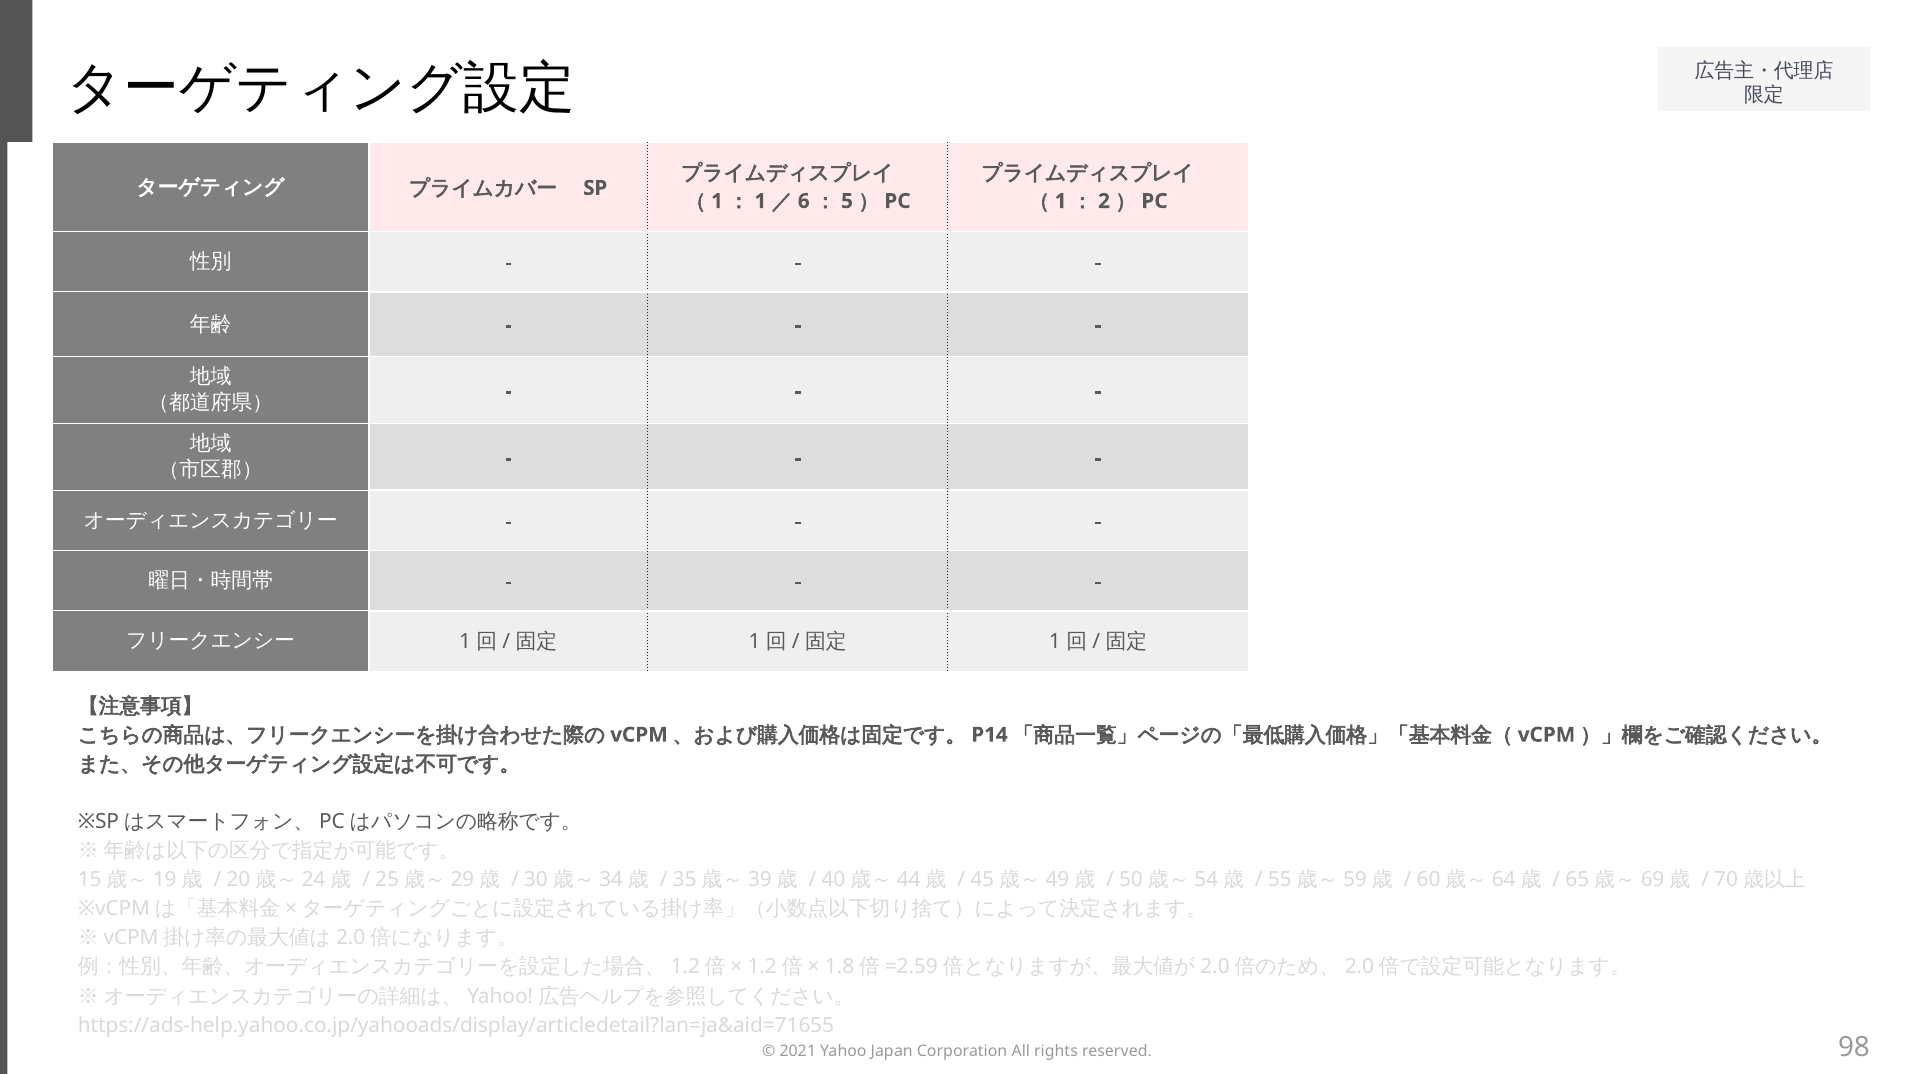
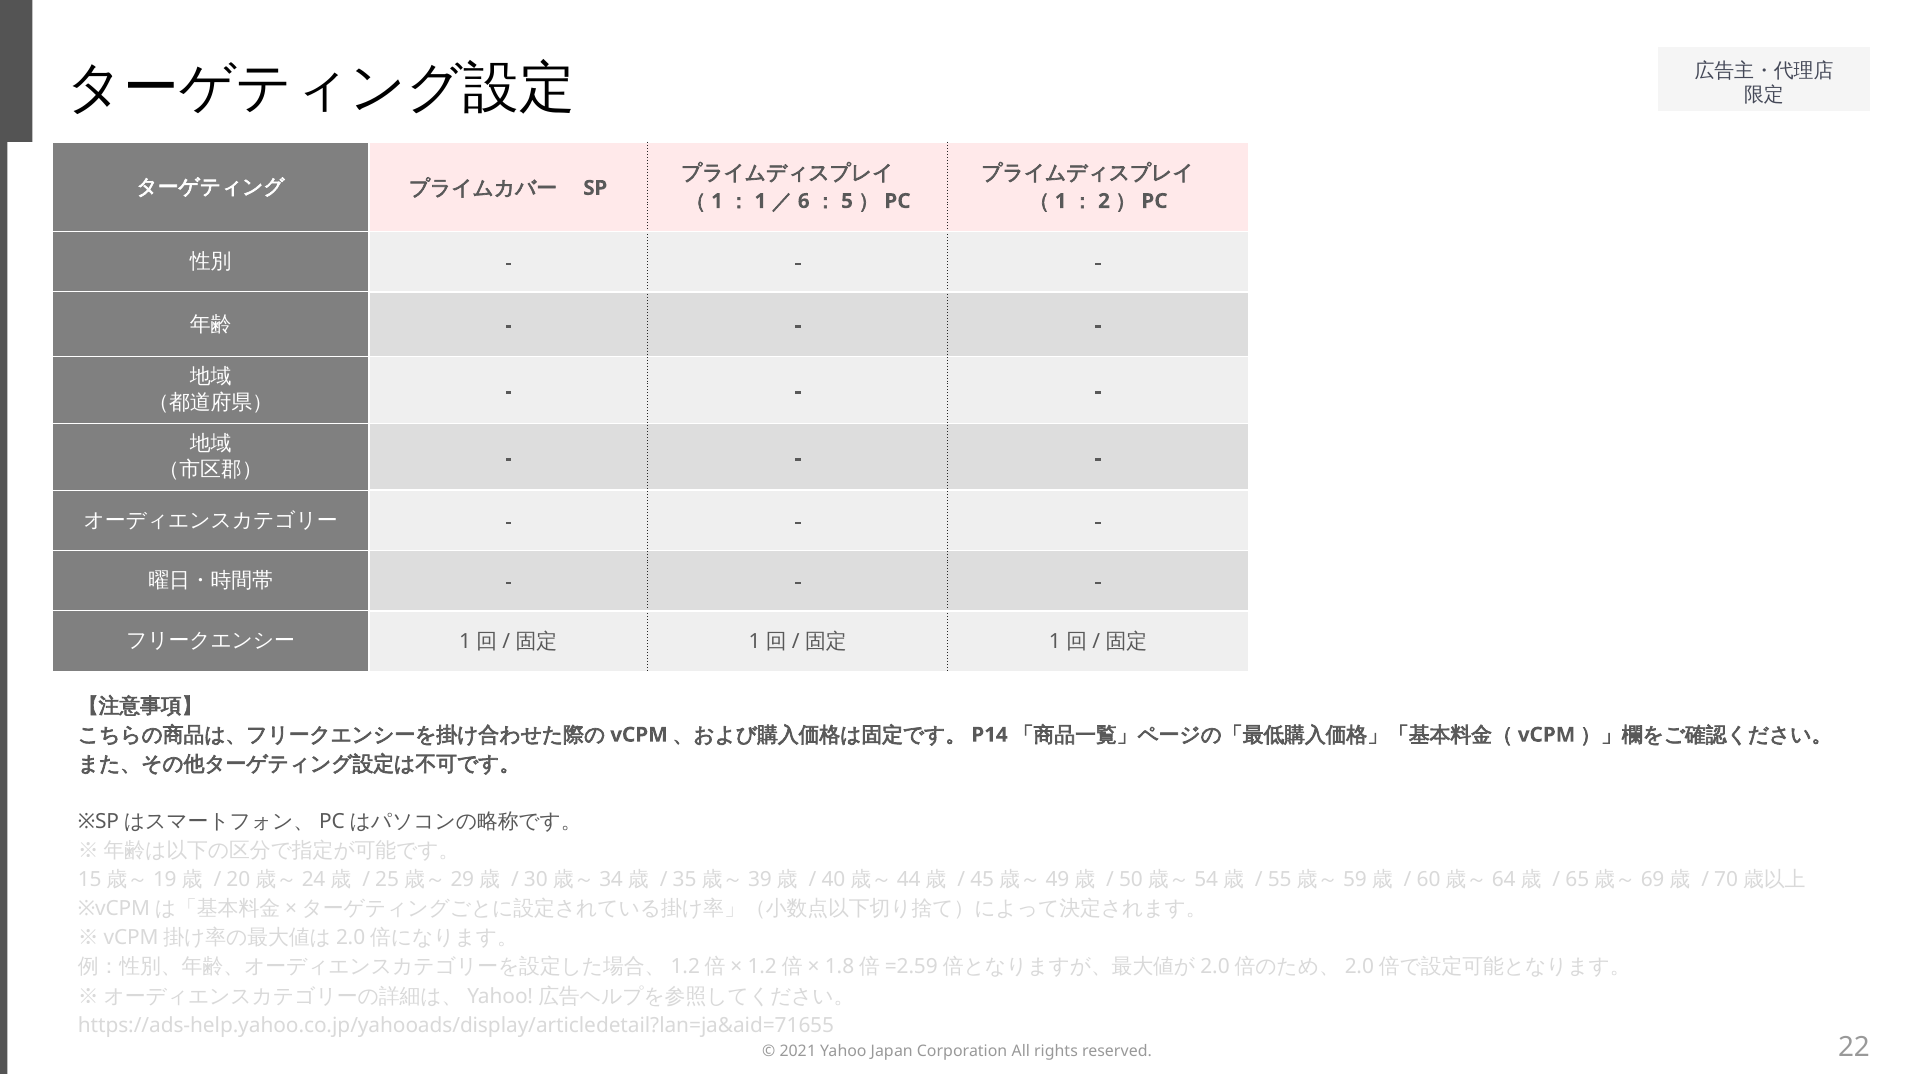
98: 98 -> 22 (1854, 1048)
